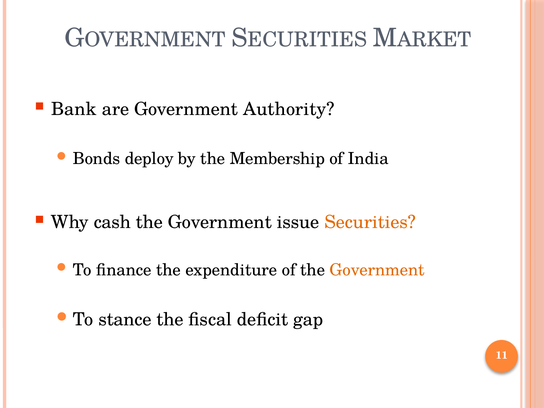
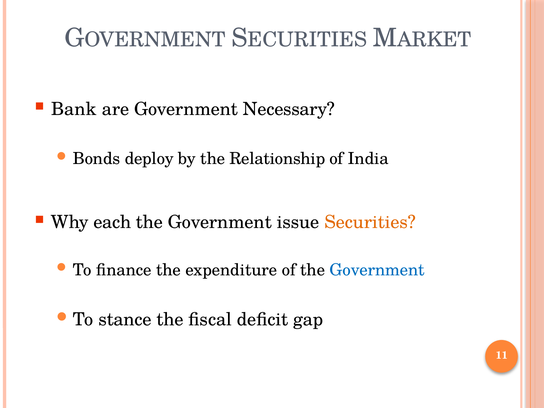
Authority: Authority -> Necessary (289, 109)
Membership: Membership -> Relationship (277, 159)
cash: cash -> each (112, 222)
Government colour: orange -> blue (377, 270)
